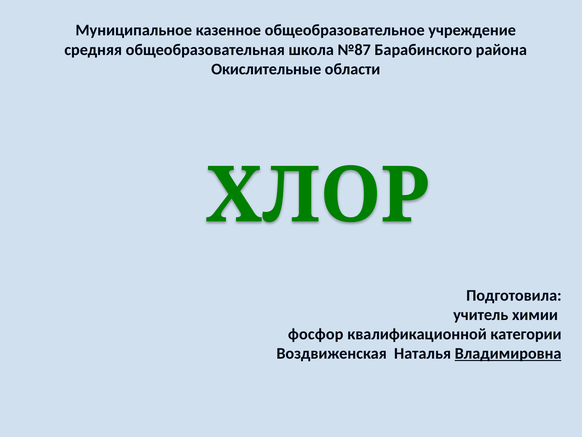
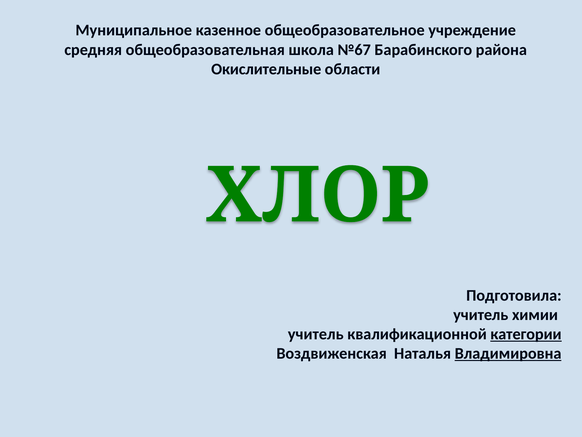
№87: №87 -> №67 (354, 50)
фосфор: фосфор -> учитель (316, 334)
категории underline: none -> present (526, 334)
